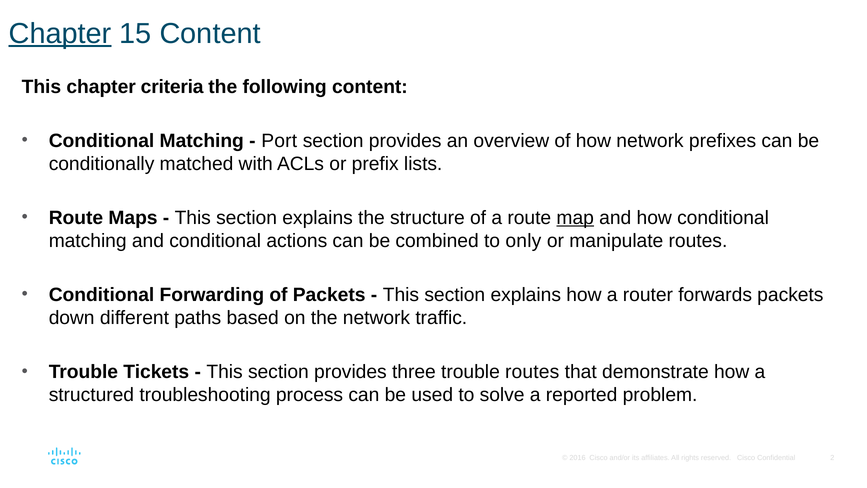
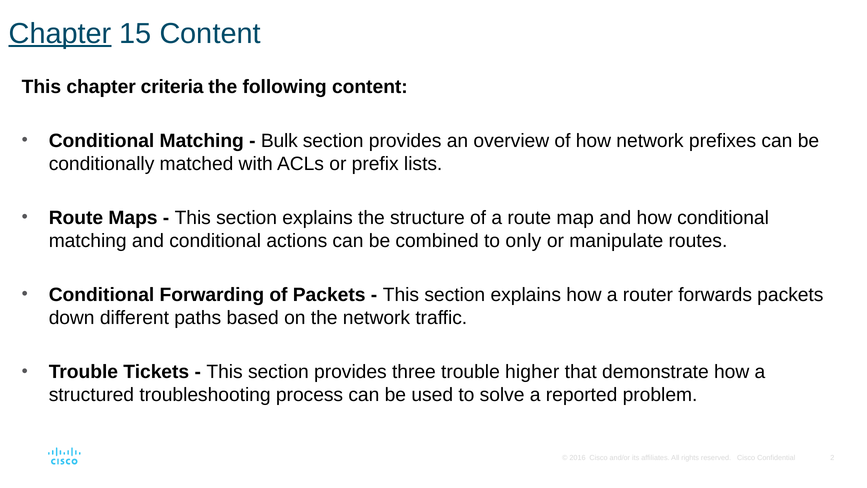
Port: Port -> Bulk (279, 141)
map underline: present -> none (575, 218)
trouble routes: routes -> higher (532, 372)
